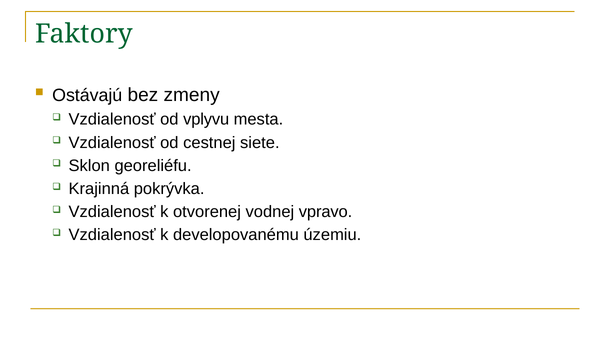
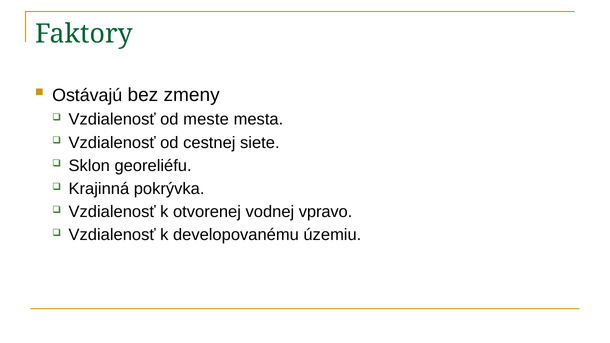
vplyvu: vplyvu -> meste (206, 120)
